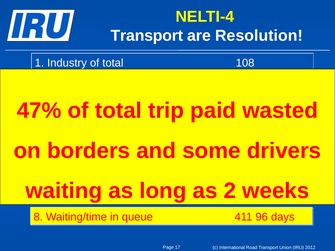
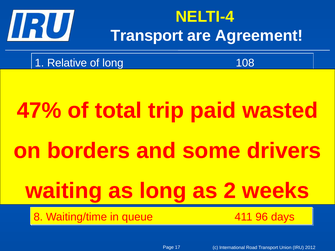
Resolution: Resolution -> Agreement (259, 36)
Industry: Industry -> Relative (67, 63)
total: total -> long (113, 63)
